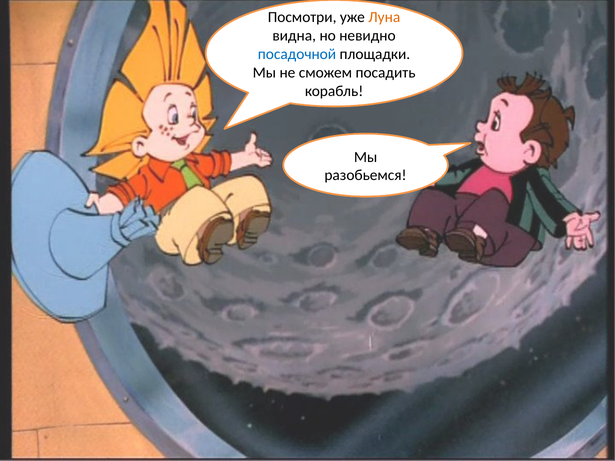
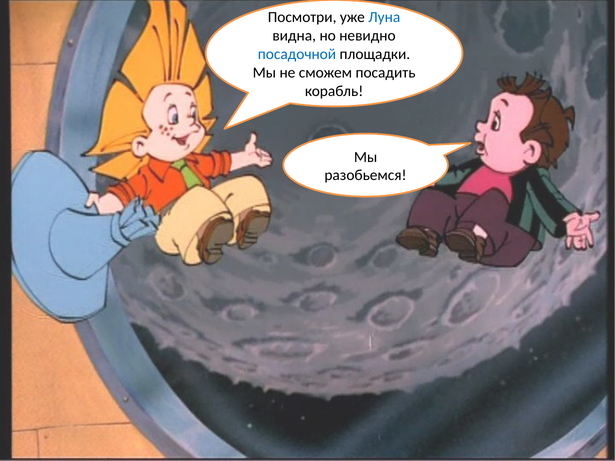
Луна colour: orange -> blue (384, 17)
